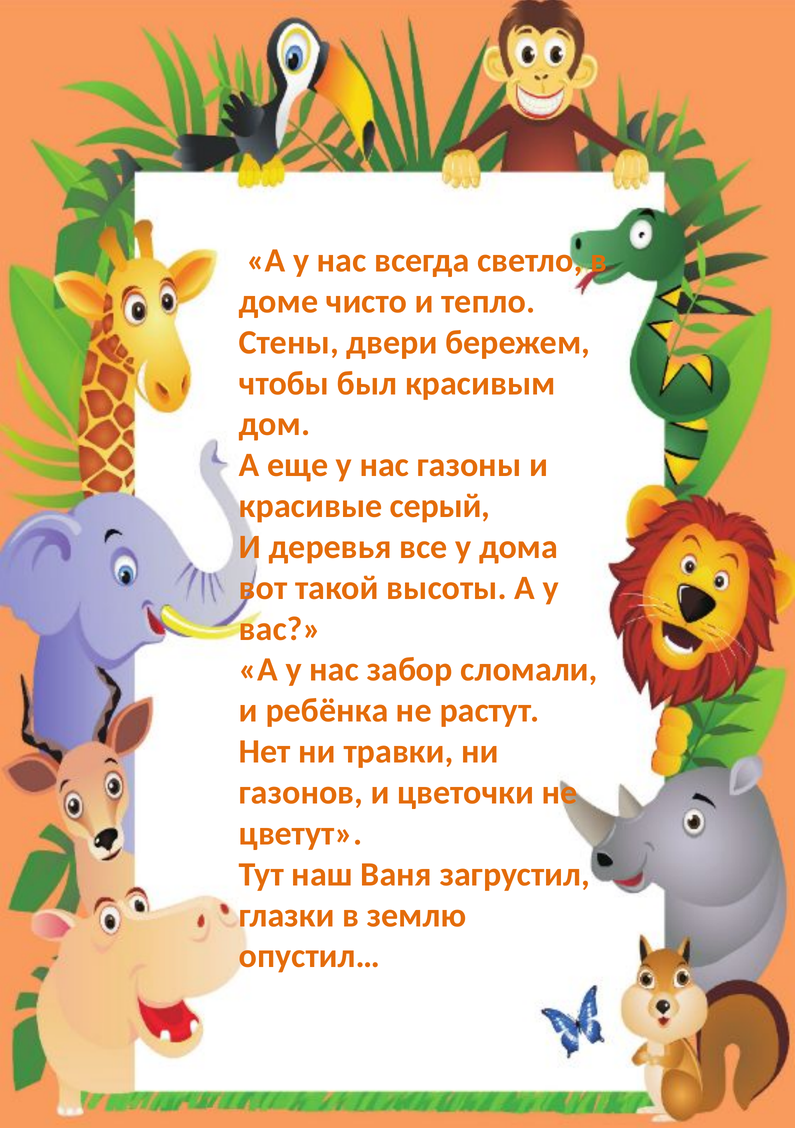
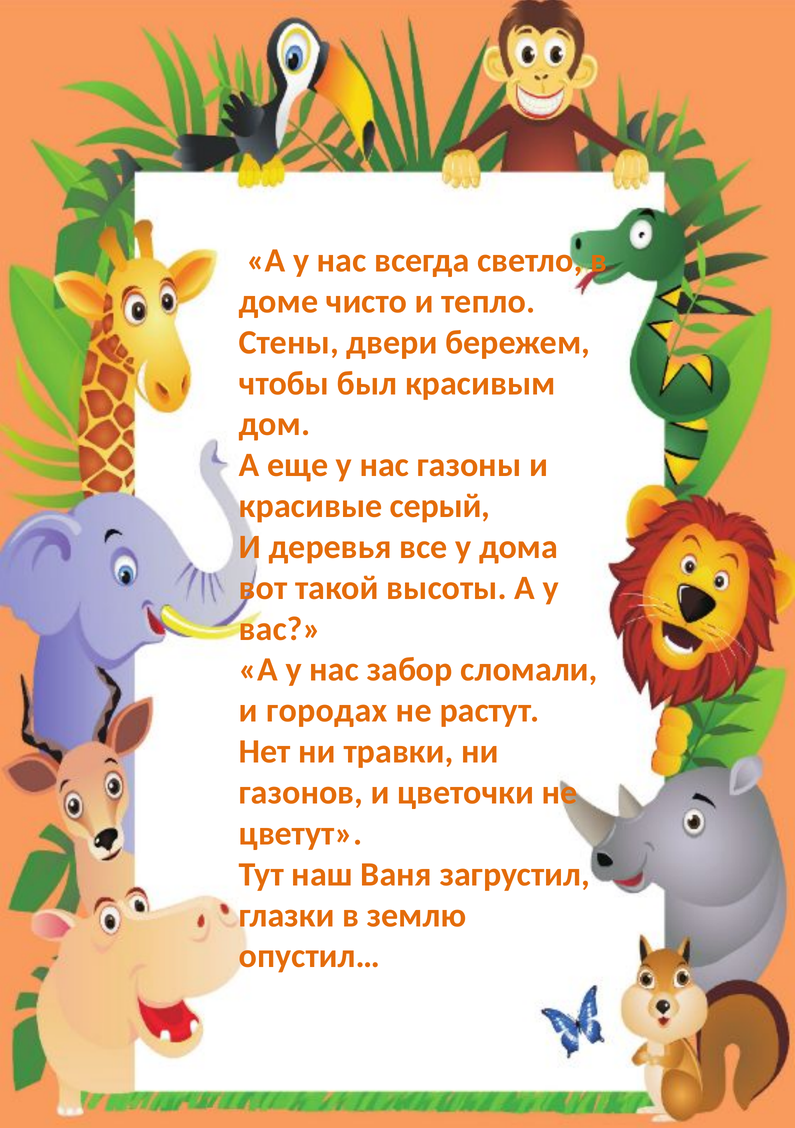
ребёнка: ребёнка -> городах (327, 711)
